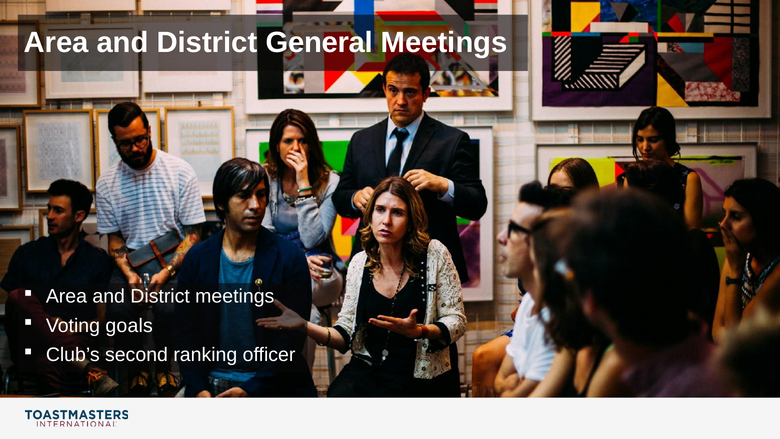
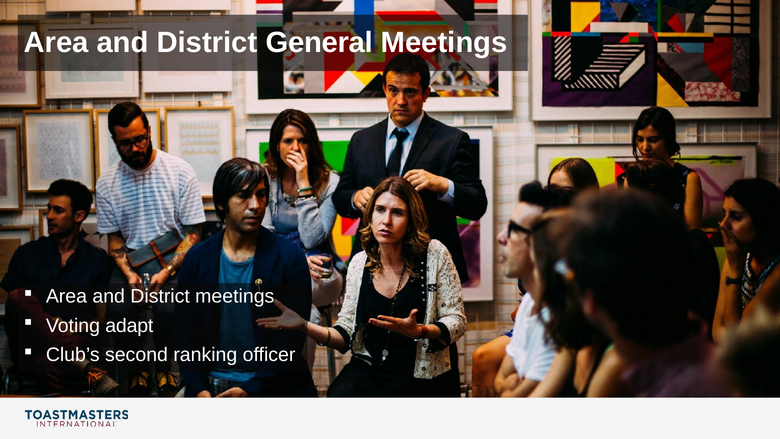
goals: goals -> adapt (129, 326)
